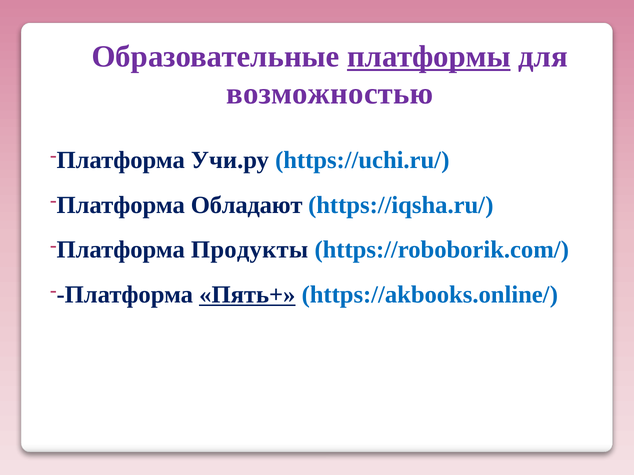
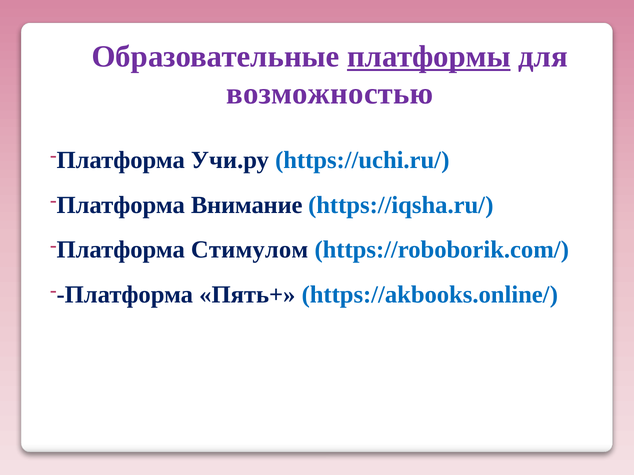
Обладают: Обладают -> Внимание (247, 205)
Продукты: Продукты -> Стимулом (250, 250)
Пять+ underline: present -> none (247, 295)
